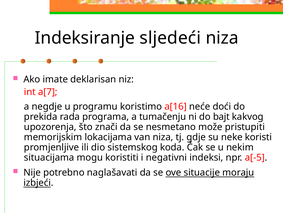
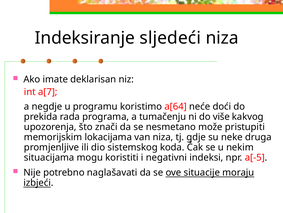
a[16: a[16 -> a[64 (176, 106)
bajt: bajt -> više (221, 116)
koristi: koristi -> druga (258, 137)
